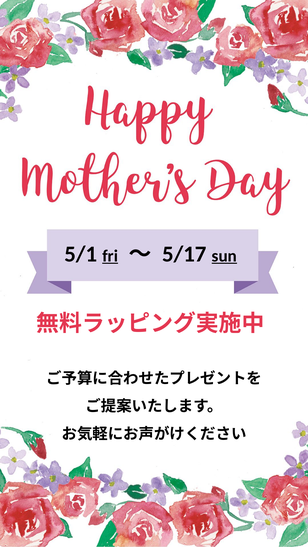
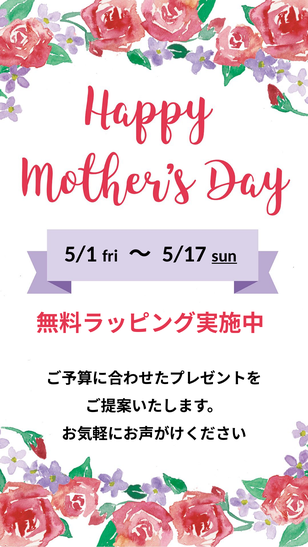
fri underline: present -> none (110, 256)
